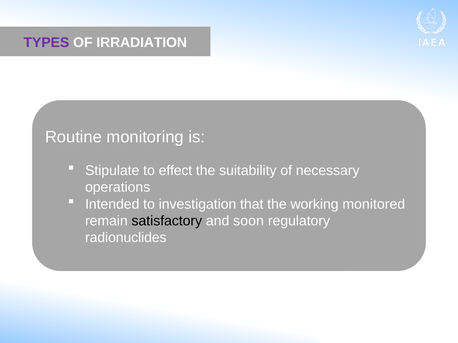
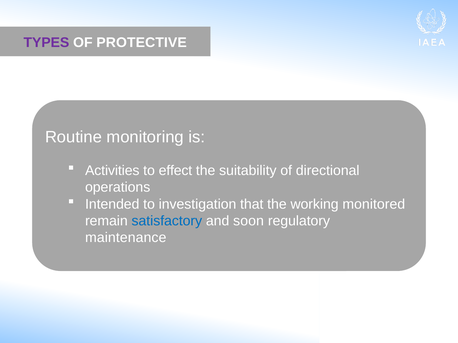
IRRADIATION: IRRADIATION -> PROTECTIVE (142, 42)
Stipulate: Stipulate -> Activities (112, 171)
necessary: necessary -> directional (328, 171)
satisfactory colour: black -> blue (167, 221)
radionuclides: radionuclides -> maintenance (126, 238)
